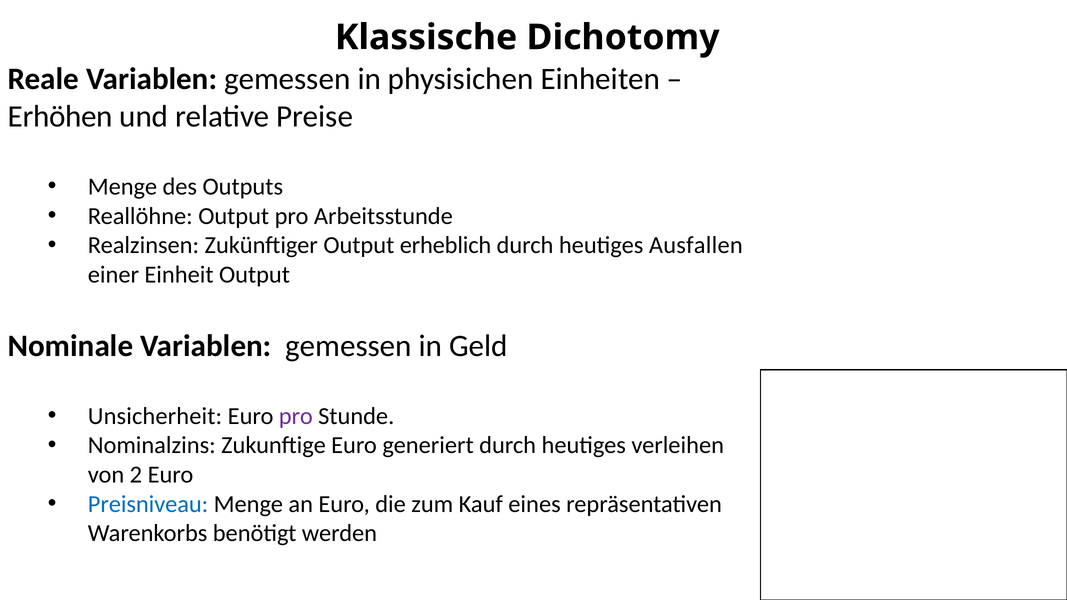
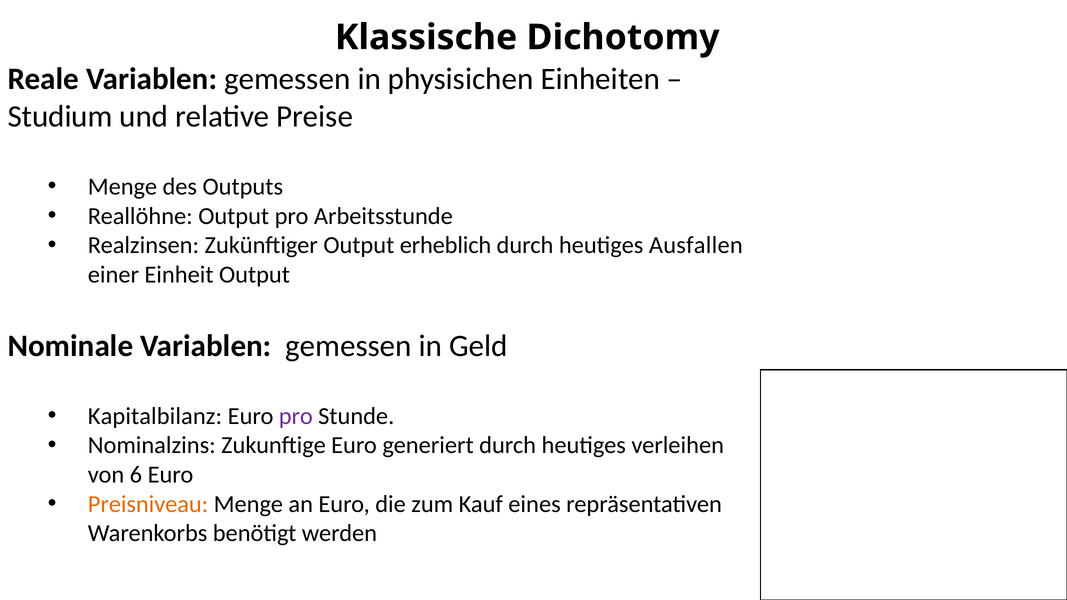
Erhöhen: Erhöhen -> Studium (60, 116)
Unsicherheit: Unsicherheit -> Kapitalbilanz (155, 416)
2: 2 -> 6 (136, 475)
Preisniveau colour: blue -> orange (148, 504)
